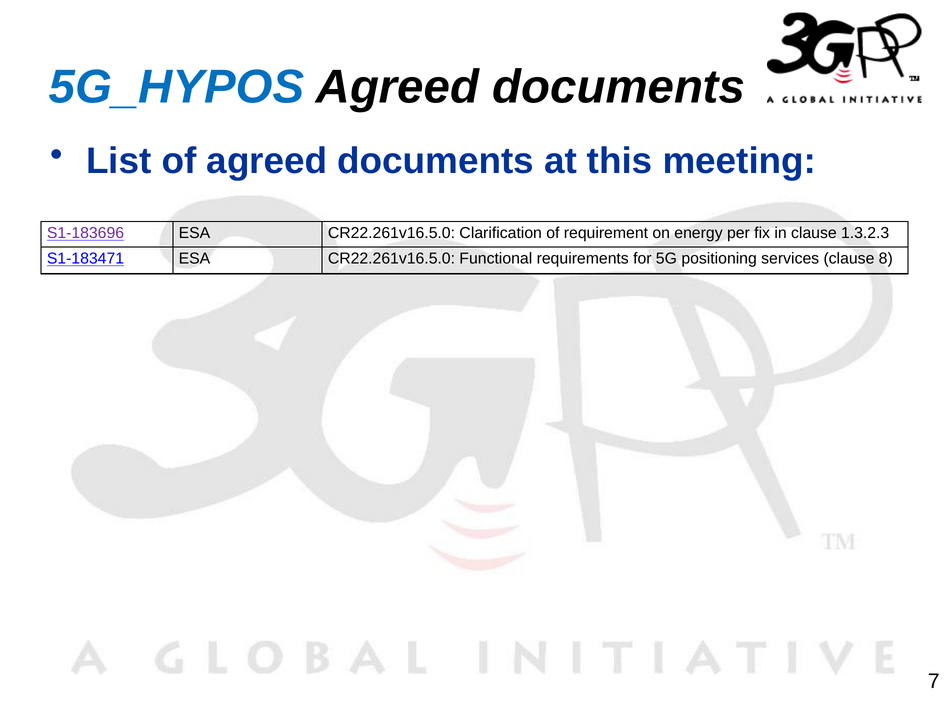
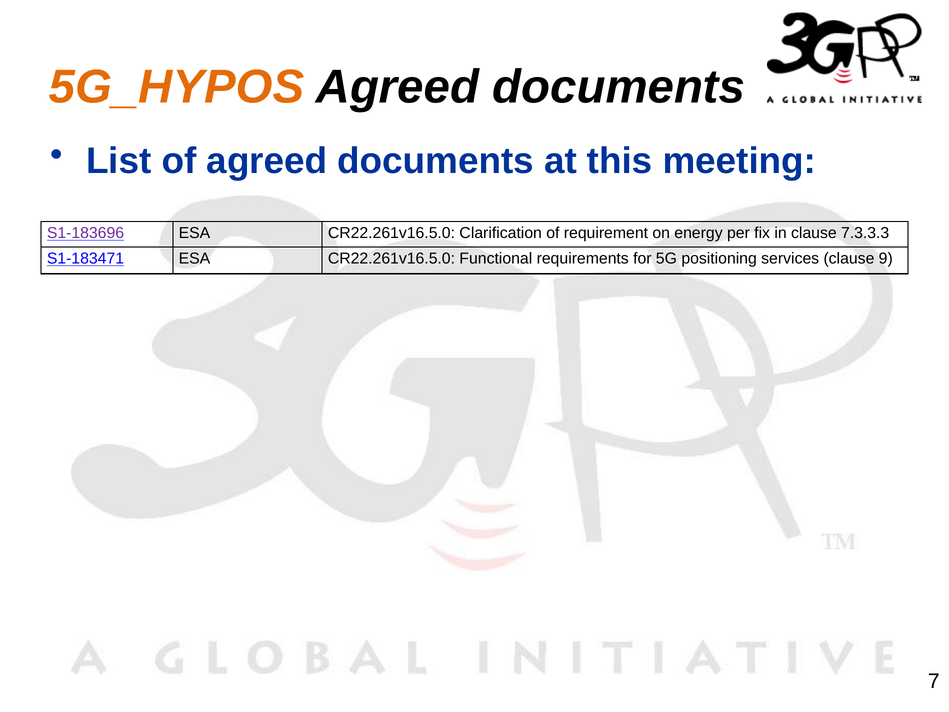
5G_HYPOS colour: blue -> orange (177, 87)
1.3.2.3: 1.3.2.3 -> 7.3.3.3 (865, 233)
8: 8 -> 9 (886, 259)
